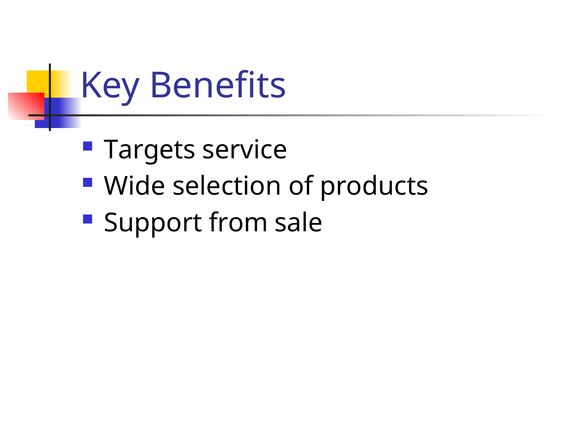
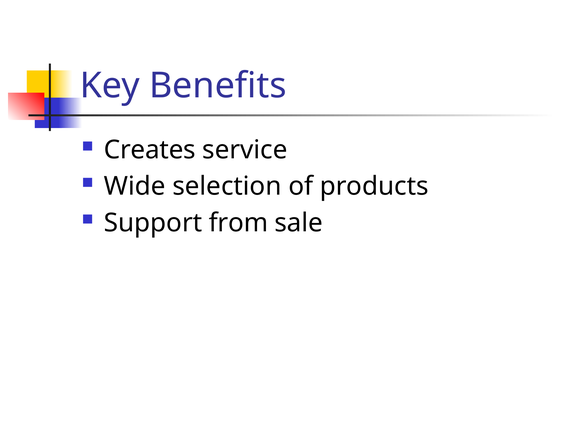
Targets: Targets -> Creates (150, 150)
